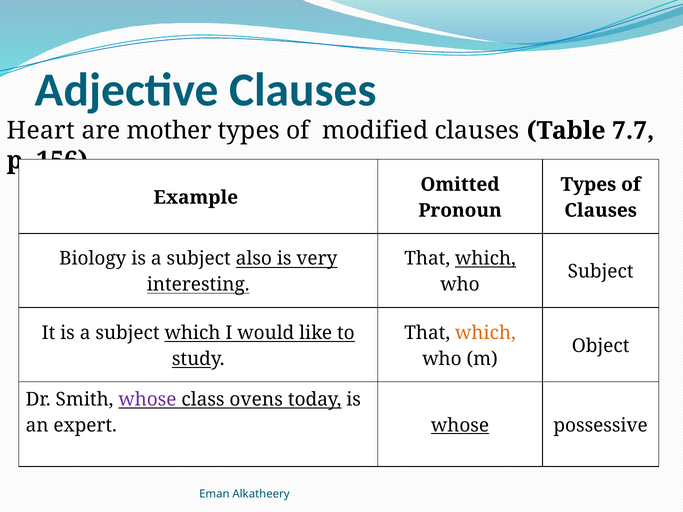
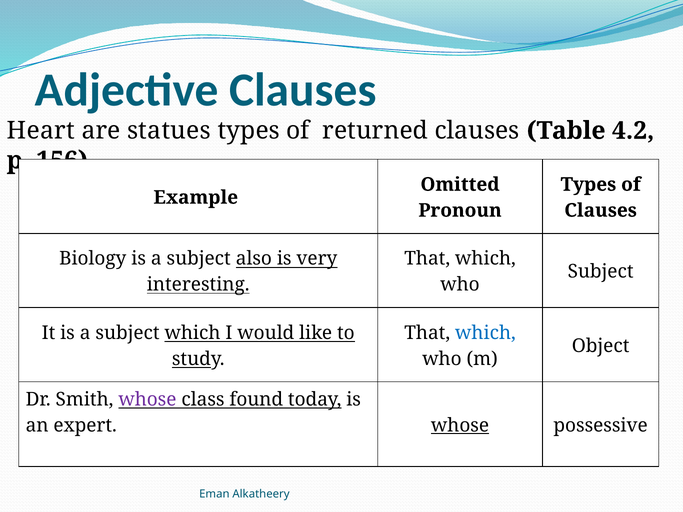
mother: mother -> statues (169, 131)
modified: modified -> returned (375, 131)
7.7: 7.7 -> 4.2 (633, 131)
which underline: present -> none (485, 259)
which colour: orange -> blue (485, 333)
ovens: ovens -> found (256, 400)
